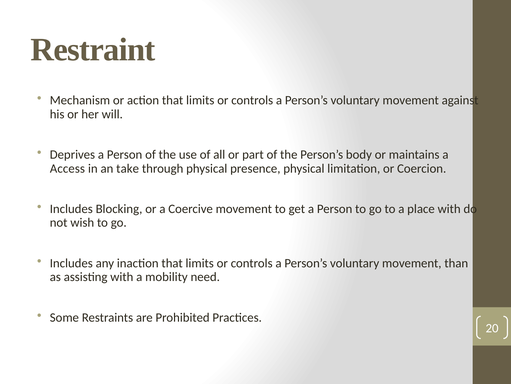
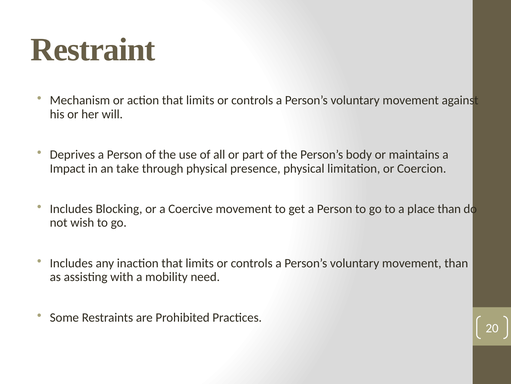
Access: Access -> Impact (68, 168)
place with: with -> than (449, 209)
